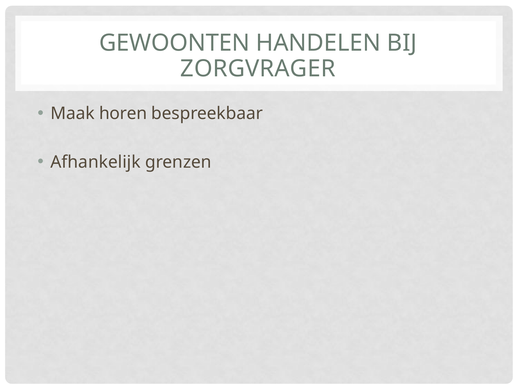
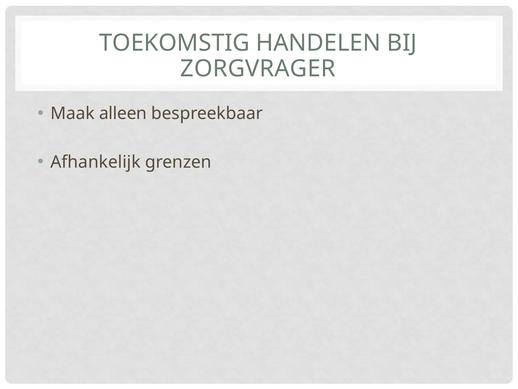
GEWOONTEN: GEWOONTEN -> TOEKOMSTIG (174, 43)
horen: horen -> alleen (123, 113)
